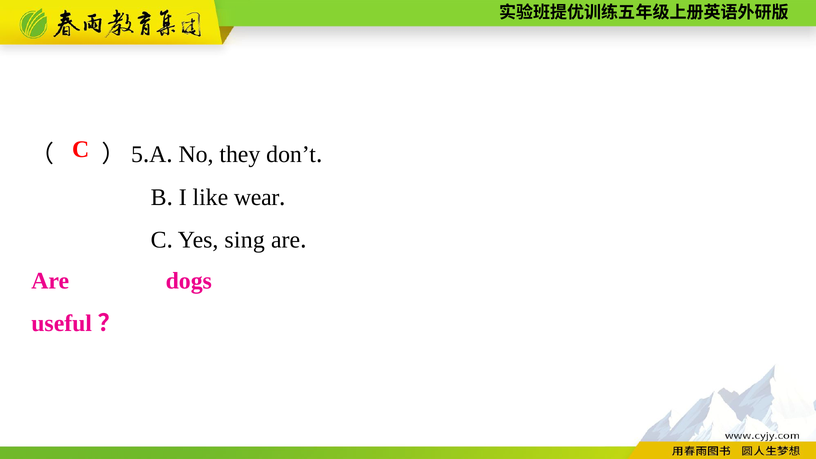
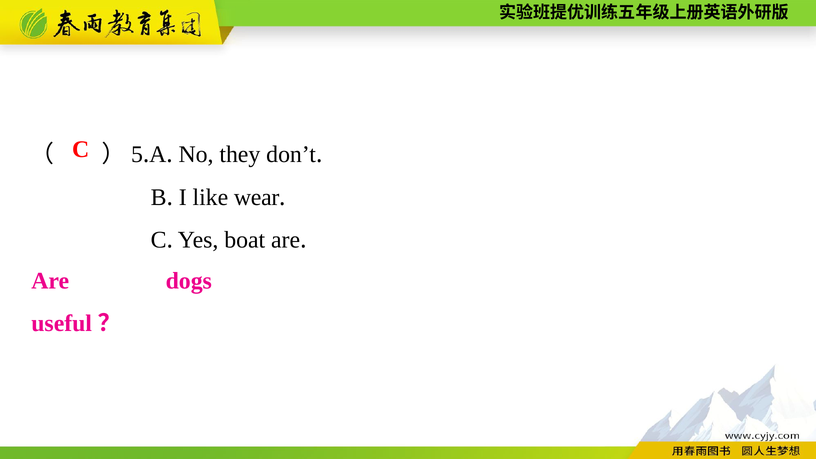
sing: sing -> boat (245, 240)
